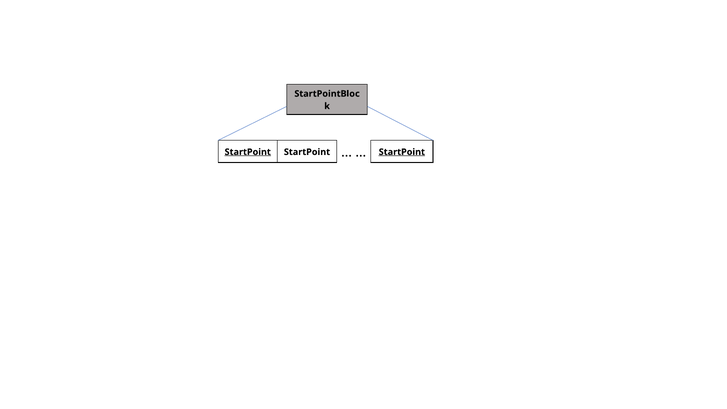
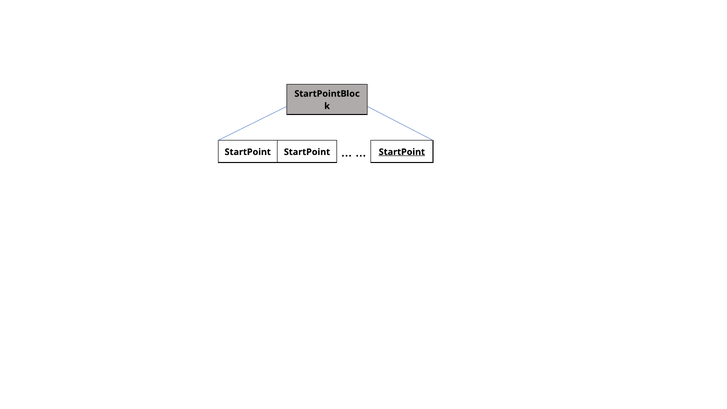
StartPoint underline: present -> none (248, 152)
